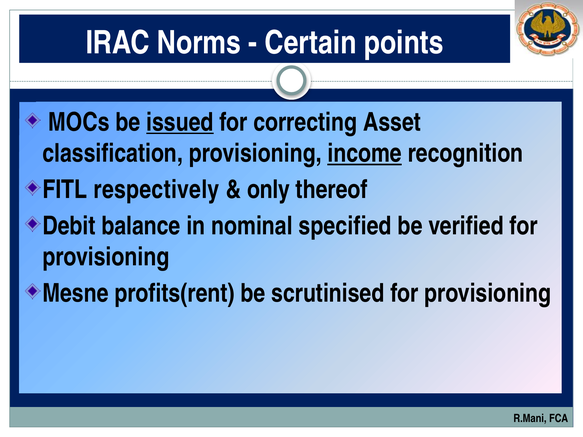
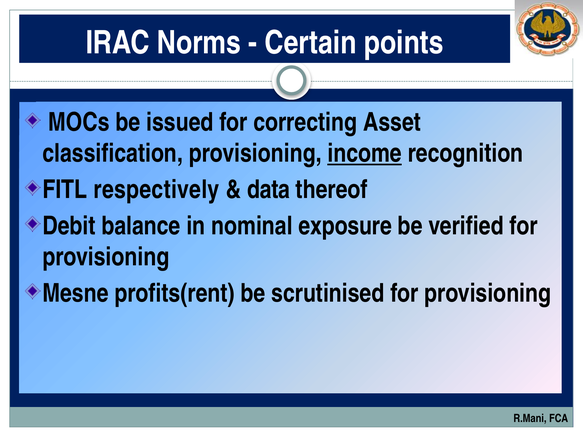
issued underline: present -> none (180, 122)
only: only -> data (269, 190)
specified: specified -> exposure (345, 226)
